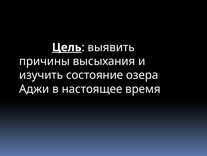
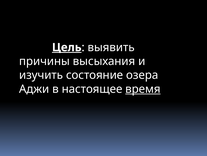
время underline: none -> present (143, 89)
